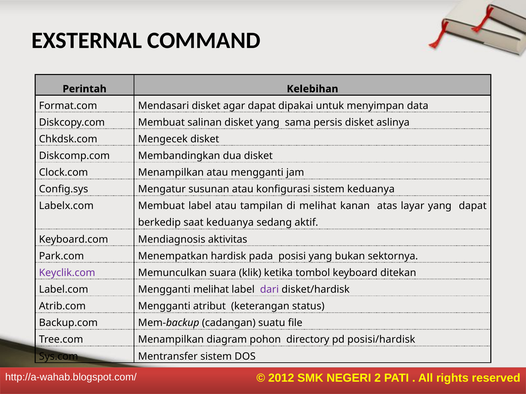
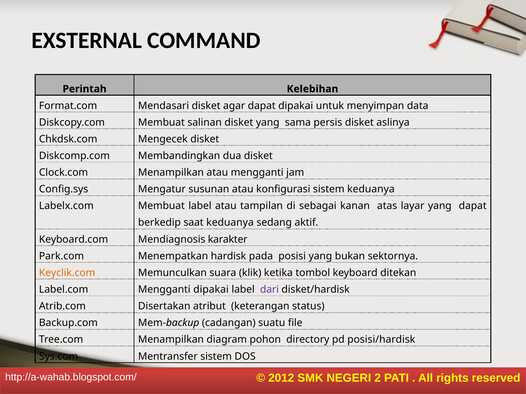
di melihat: melihat -> sebagai (318, 206)
aktivitas: aktivitas -> karakter (228, 240)
Keyclik.com colour: purple -> orange (67, 273)
Mengganti melihat: melihat -> dipakai (211, 290)
Atrib.com Mengganti: Mengganti -> Disertakan (164, 307)
